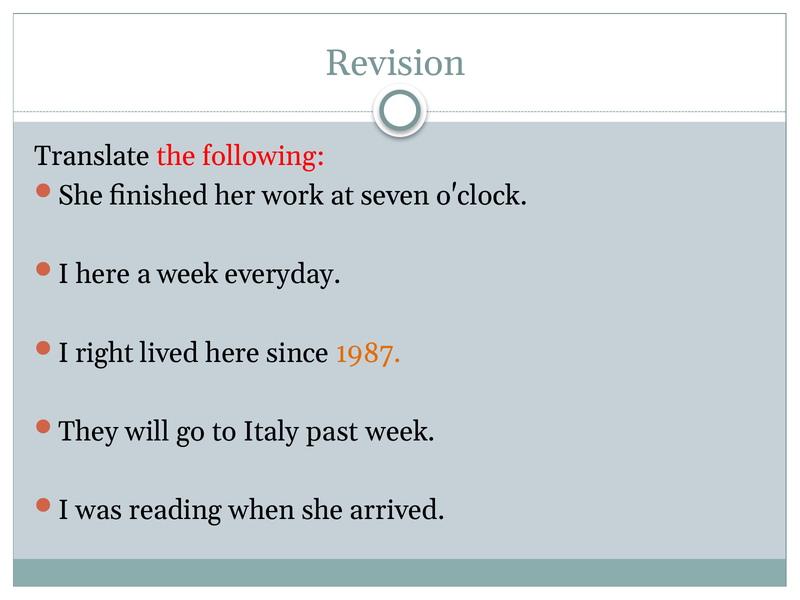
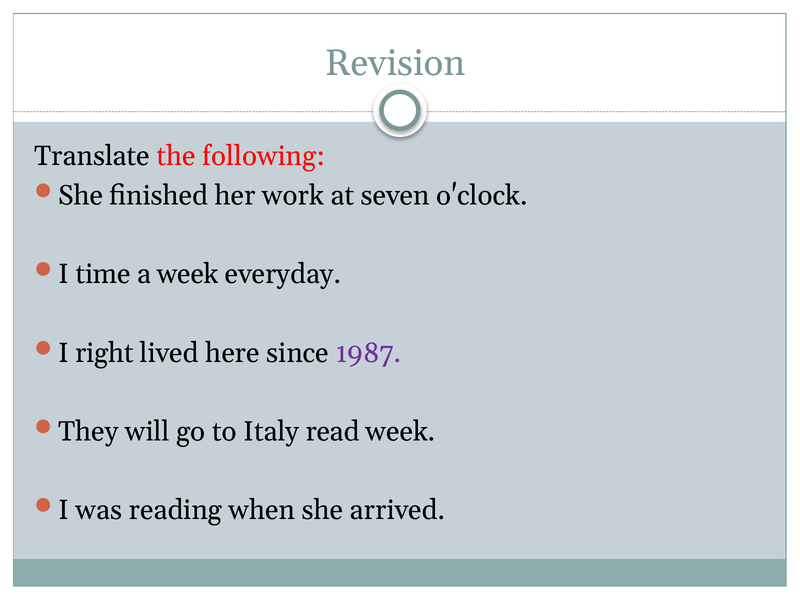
I here: here -> time (103, 274)
1987 colour: orange -> purple (368, 353)
past: past -> read (333, 432)
